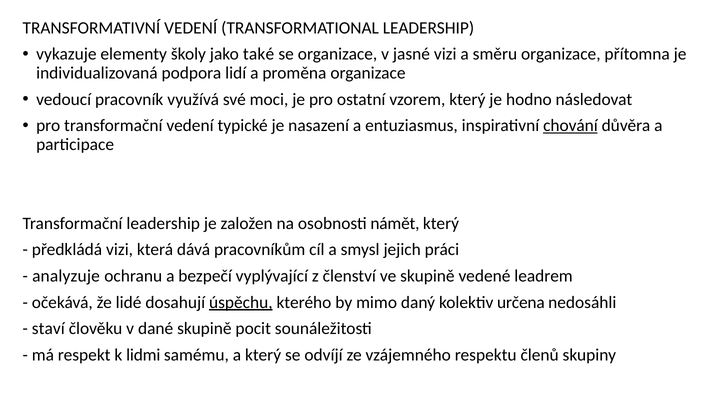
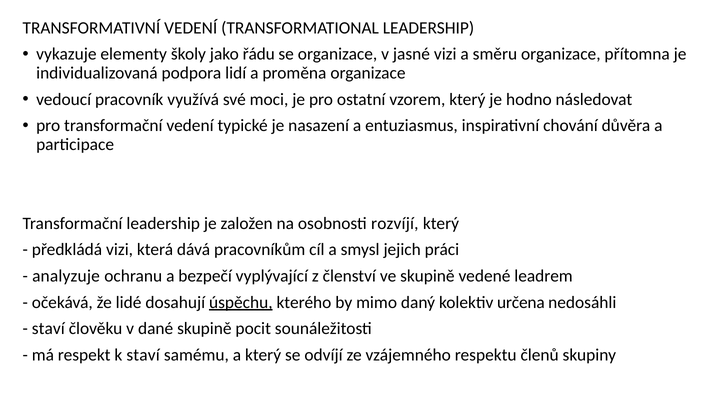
také: také -> řádu (259, 54)
chování underline: present -> none (570, 126)
námět: námět -> rozvíjí (395, 223)
k lidmi: lidmi -> staví (143, 355)
